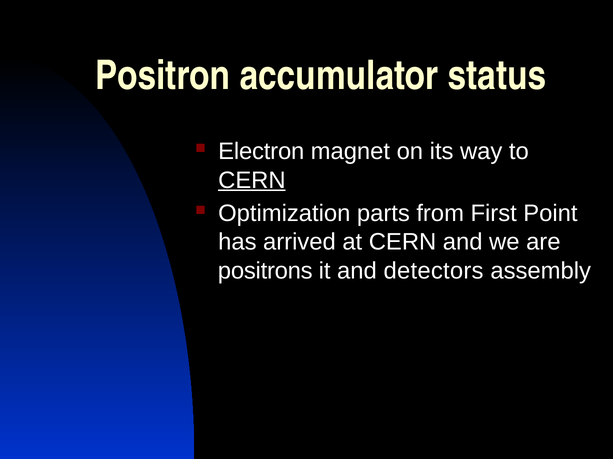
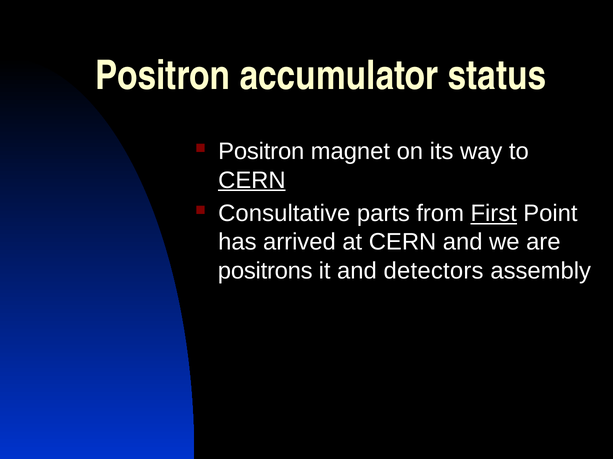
Electron: Electron -> Positron (261, 152)
Optimization: Optimization -> Consultative (284, 214)
First underline: none -> present (494, 214)
